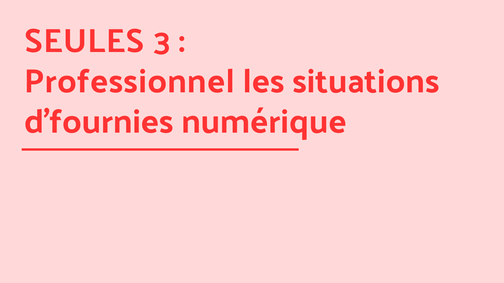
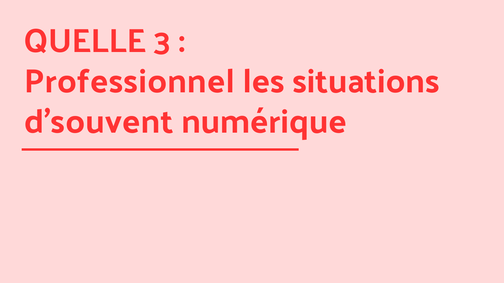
SEULES: SEULES -> QUELLE (85, 41)
d’fournies: d’fournies -> d’souvent (99, 122)
